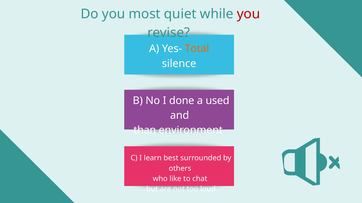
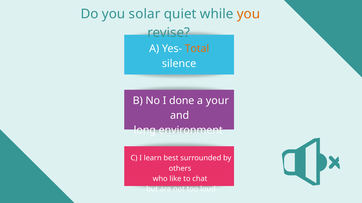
most: most -> solar (145, 14)
you colour: red -> orange (248, 14)
used: used -> your (217, 101)
than: than -> long (145, 131)
